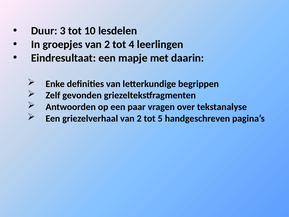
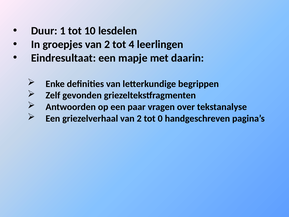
3: 3 -> 1 (63, 31)
5: 5 -> 0 (160, 118)
